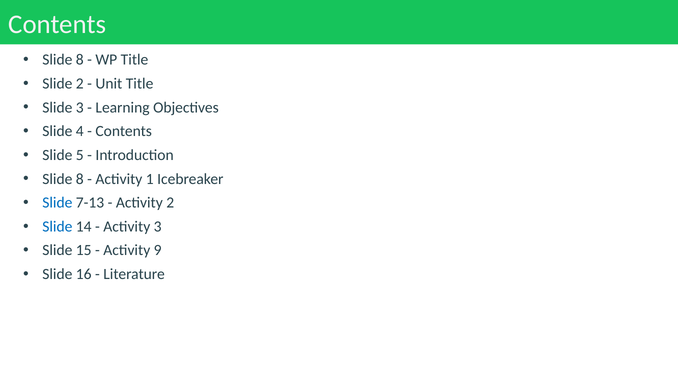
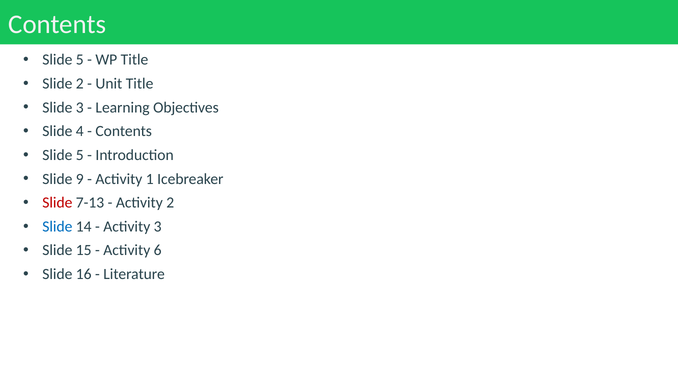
8: 8 -> 5 (80, 60)
8: 8 -> 9 (80, 179)
Slide colour: blue -> red (57, 203)
9: 9 -> 6 (158, 251)
